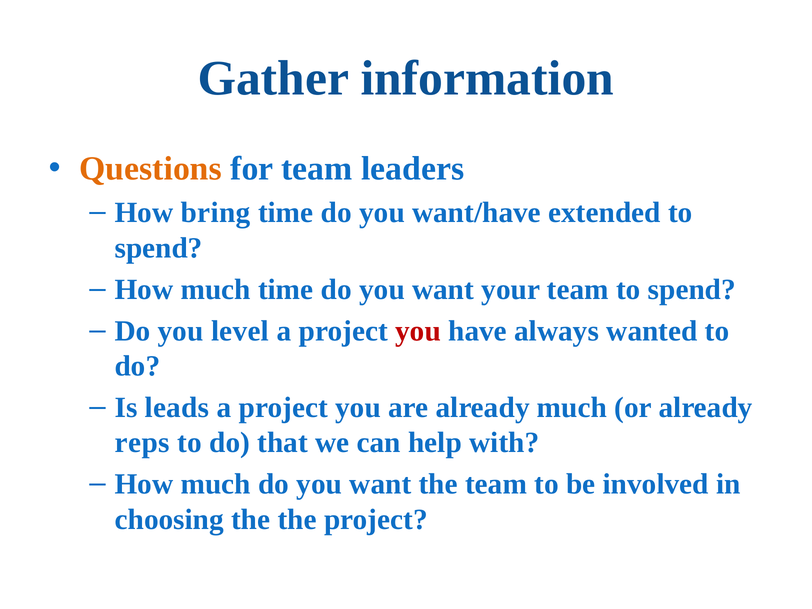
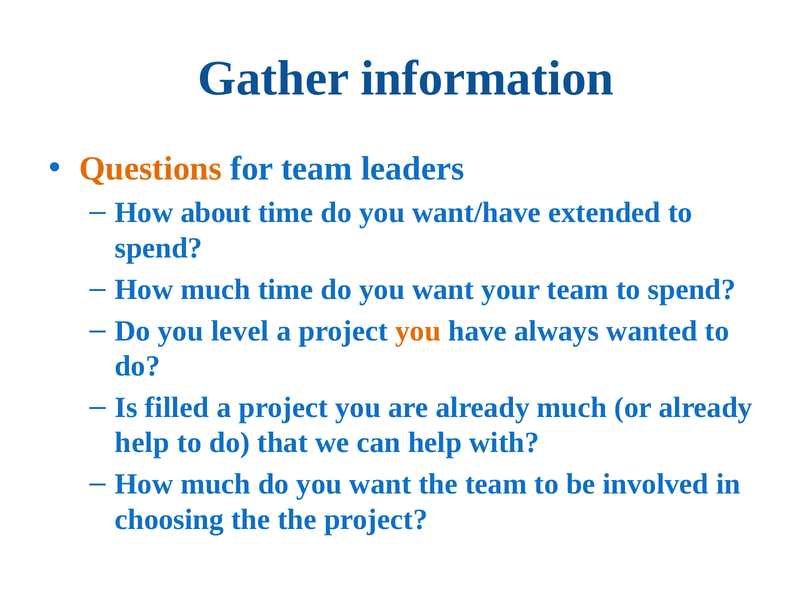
bring: bring -> about (216, 213)
you colour: red -> orange (418, 331)
leads: leads -> filled (177, 408)
reps: reps -> help (142, 443)
